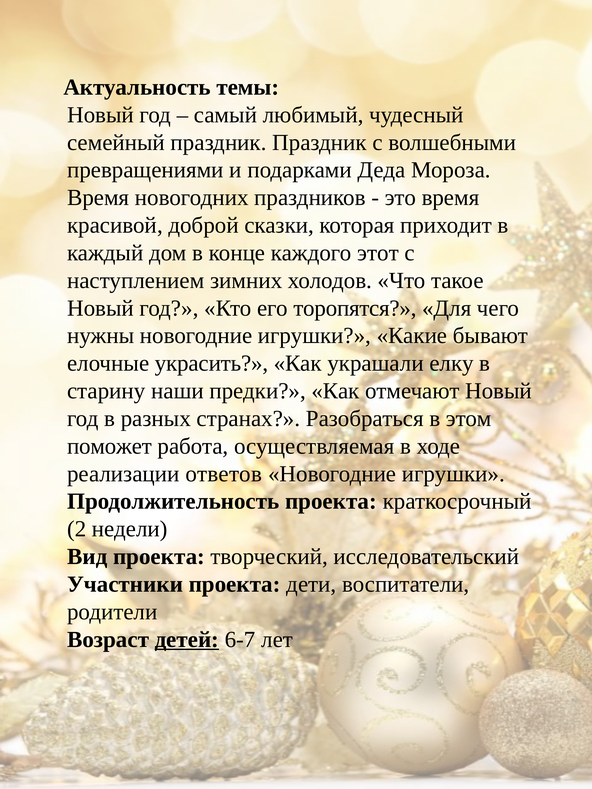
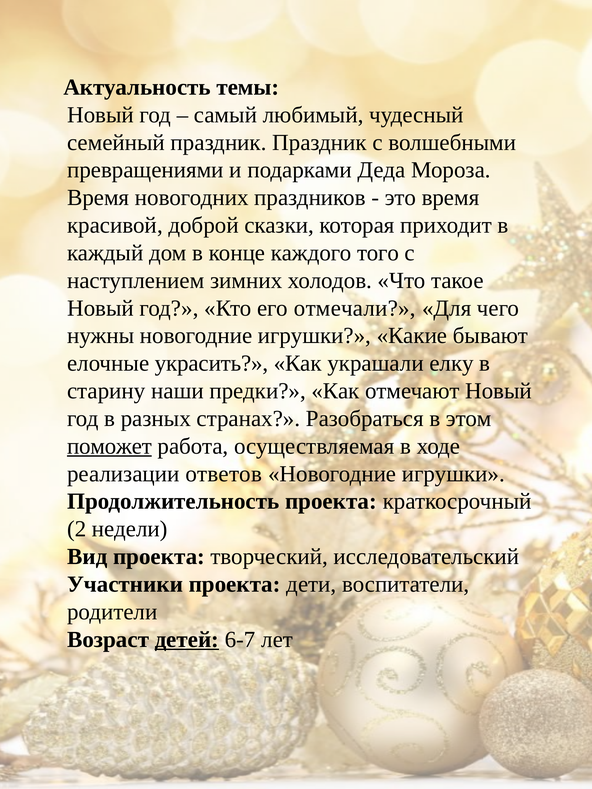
этот: этот -> того (378, 253)
торопятся: торопятся -> отмечали (355, 308)
поможет underline: none -> present (110, 446)
